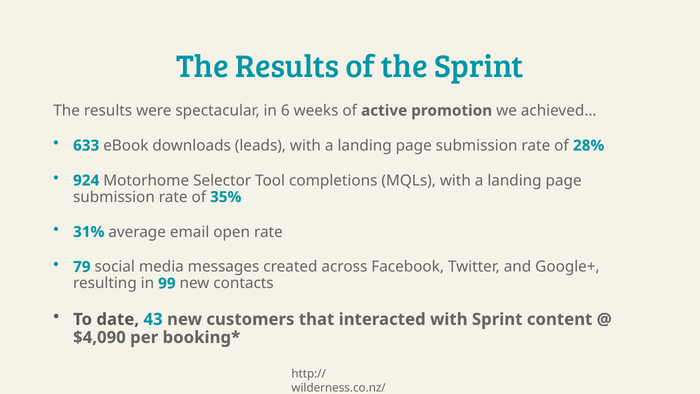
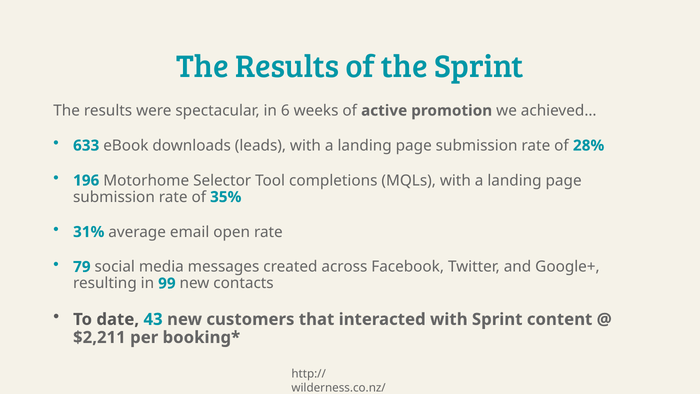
924: 924 -> 196 (86, 180)
$4,090: $4,090 -> $2,211 (99, 337)
